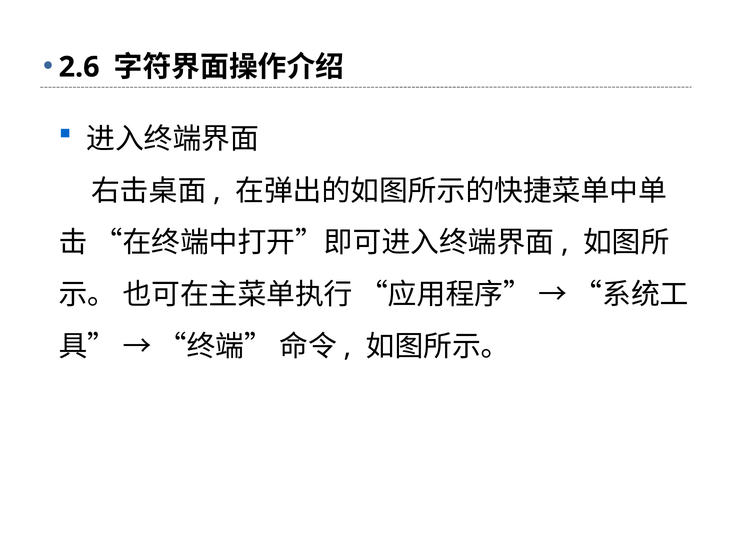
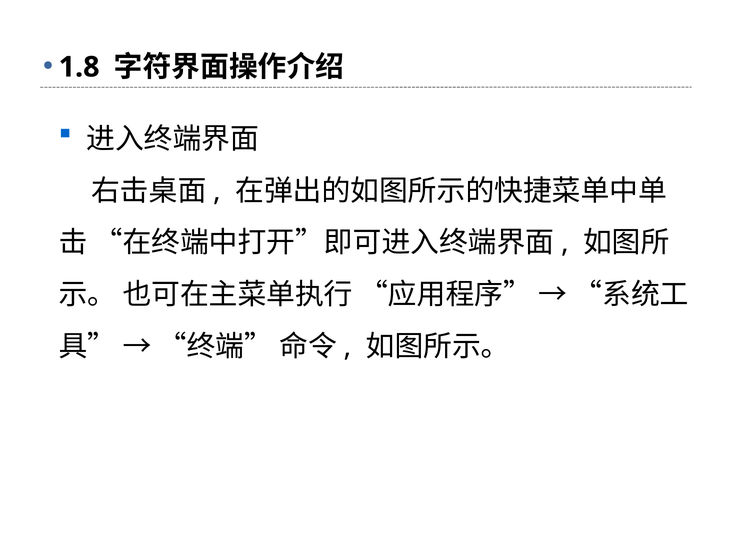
2.6: 2.6 -> 1.8 (79, 67)
